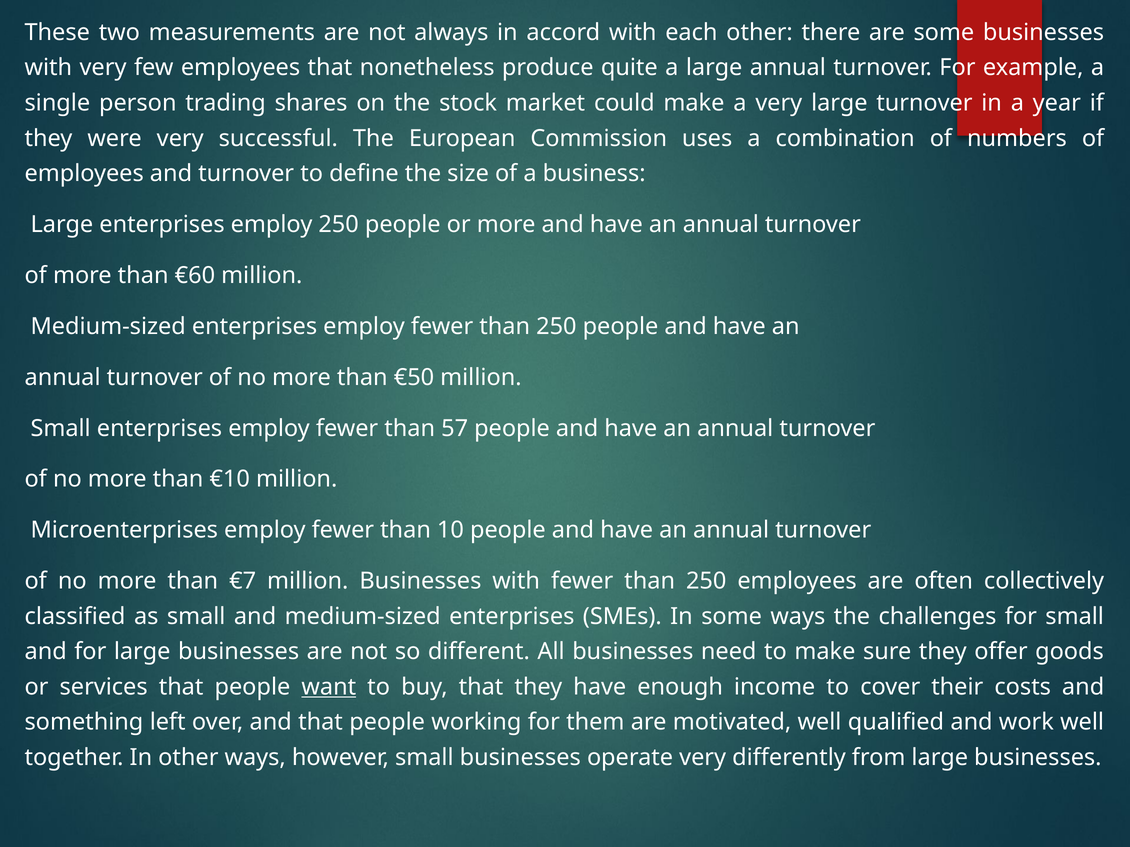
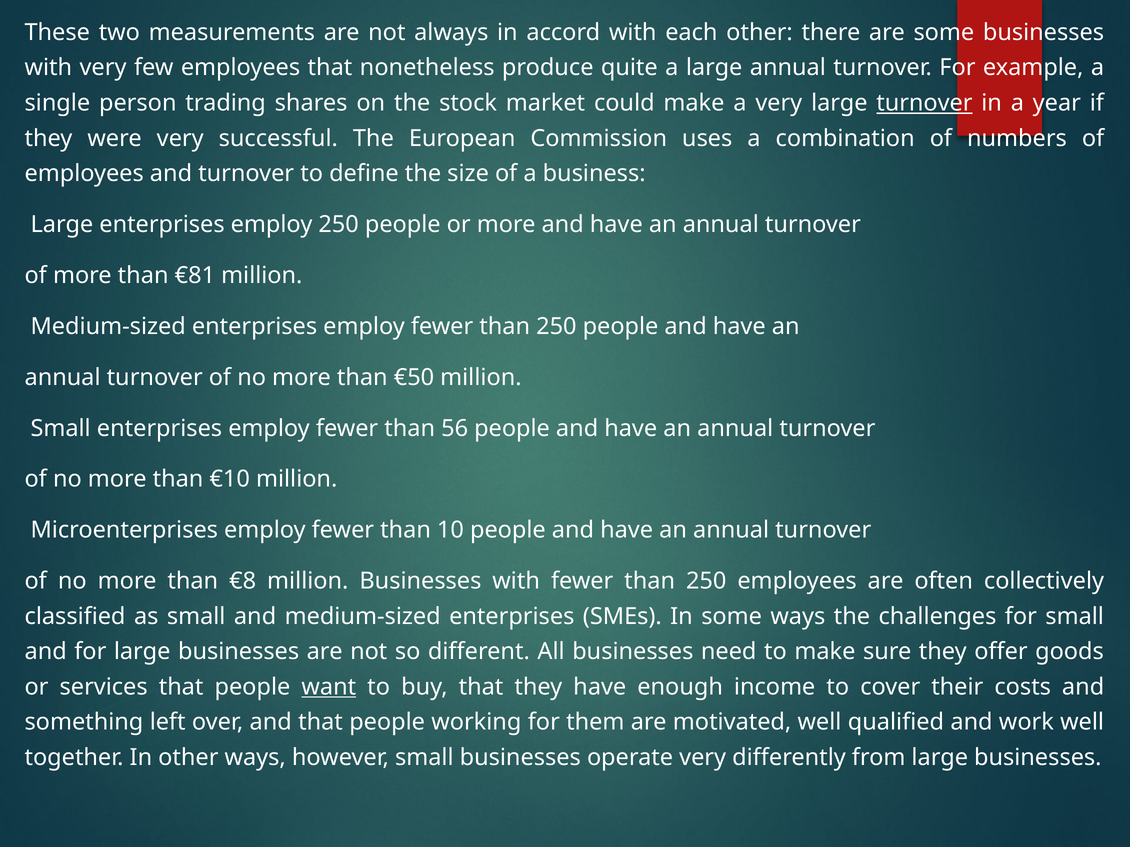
turnover underline: none -> present (924, 103)
€60: €60 -> €81 (195, 276)
57: 57 -> 56 (455, 429)
€7: €7 -> €8 (243, 581)
